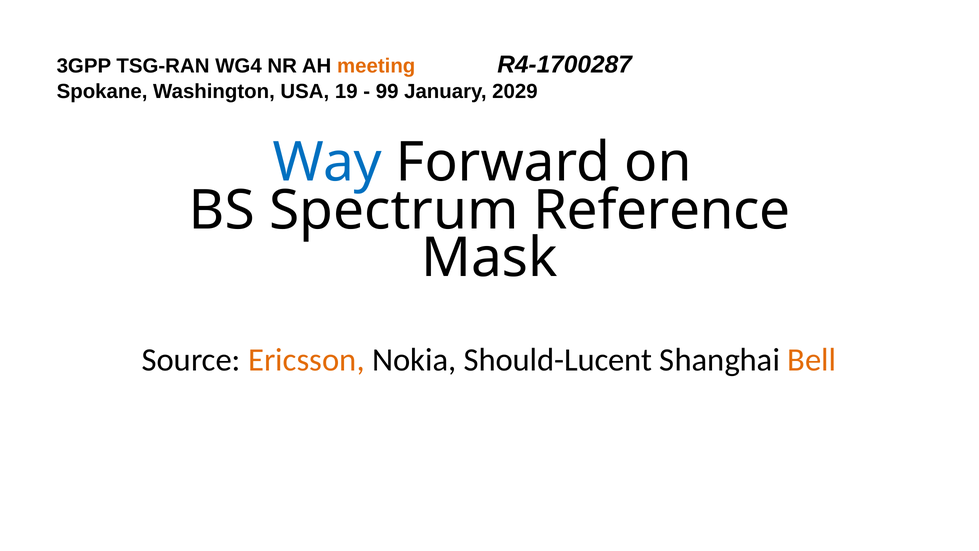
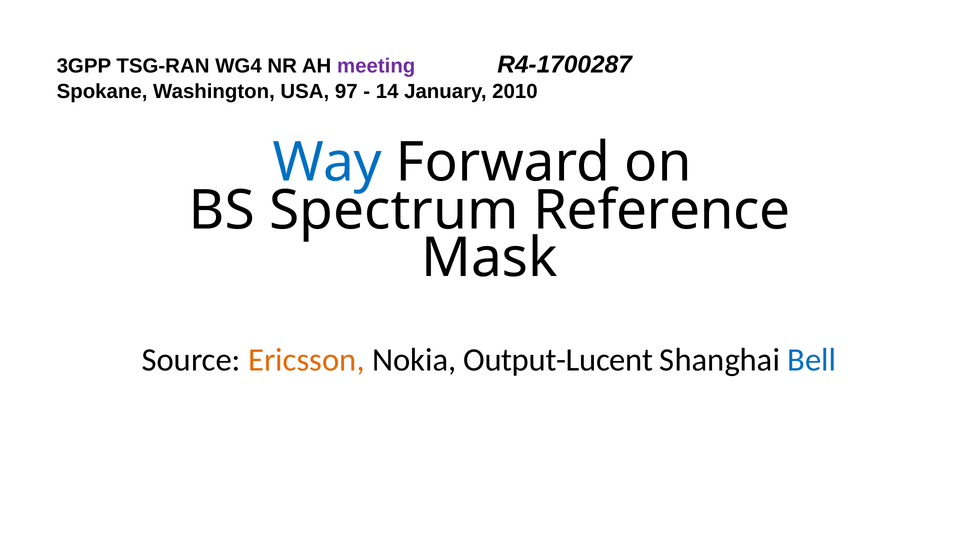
meeting colour: orange -> purple (376, 66)
19: 19 -> 97 (346, 91)
99: 99 -> 14 (387, 91)
2029: 2029 -> 2010 (515, 91)
Should-Lucent: Should-Lucent -> Output-Lucent (558, 360)
Bell colour: orange -> blue (812, 360)
